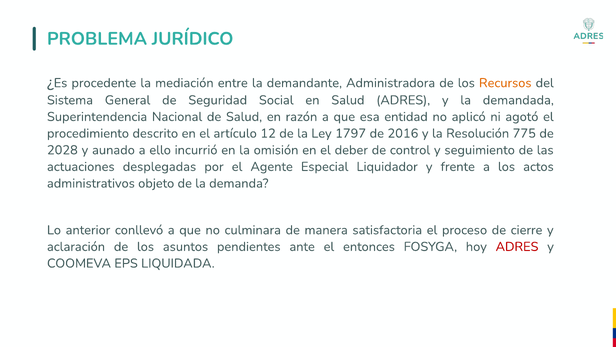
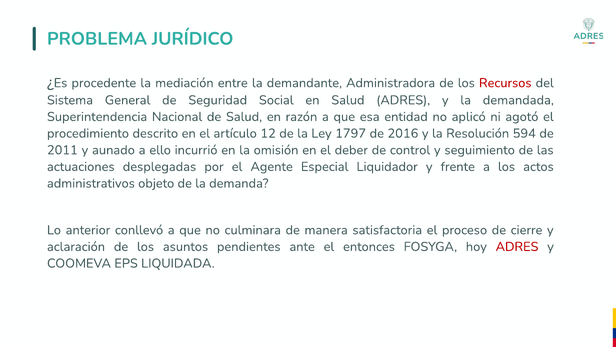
Recursos colour: orange -> red (505, 83)
775: 775 -> 594 (524, 133)
2028: 2028 -> 2011 (62, 150)
